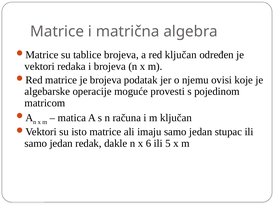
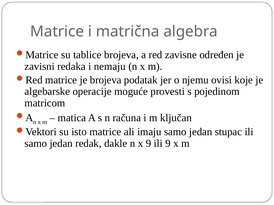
red ključan: ključan -> zavisne (181, 55)
vektori: vektori -> zavisni (40, 66)
i brojeva: brojeva -> nemaju (110, 66)
x 6: 6 -> 9 (149, 144)
ili 5: 5 -> 9 (168, 144)
